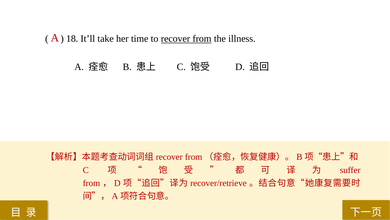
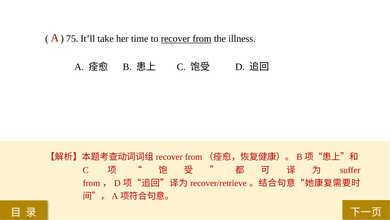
18: 18 -> 75 (72, 39)
